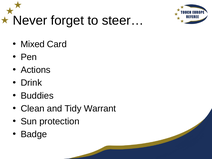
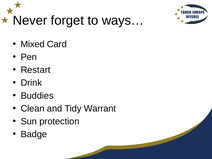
steer…: steer… -> ways… (123, 21)
Actions: Actions -> Restart (36, 70)
